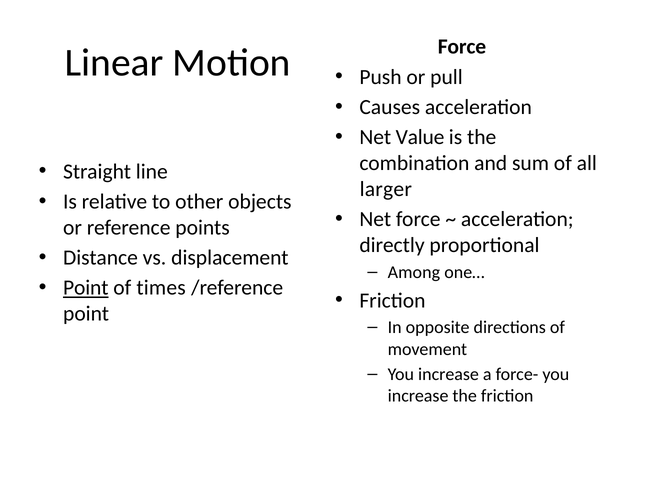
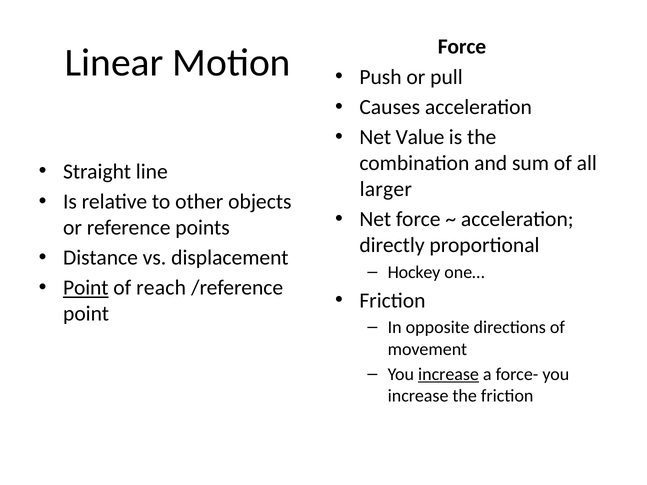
Among: Among -> Hockey (414, 272)
times: times -> reach (161, 288)
increase underline: none -> present (449, 374)
